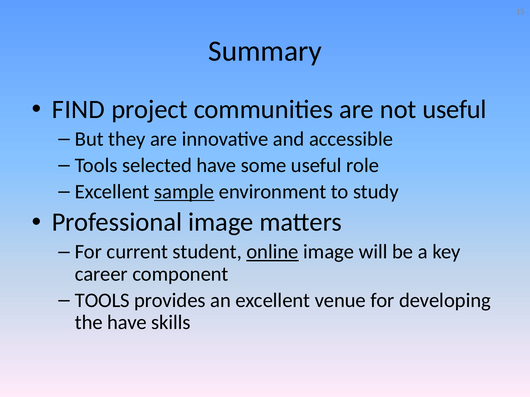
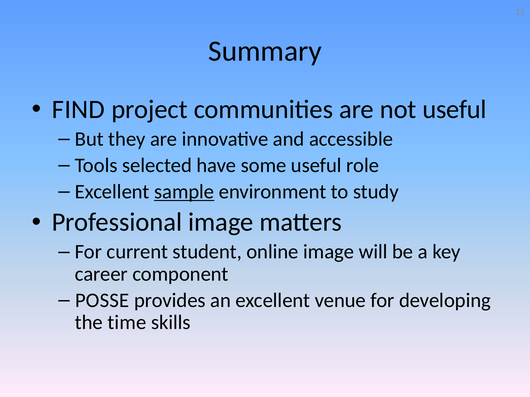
online underline: present -> none (273, 252)
TOOLS: TOOLS -> POSSE (102, 301)
the have: have -> time (127, 323)
